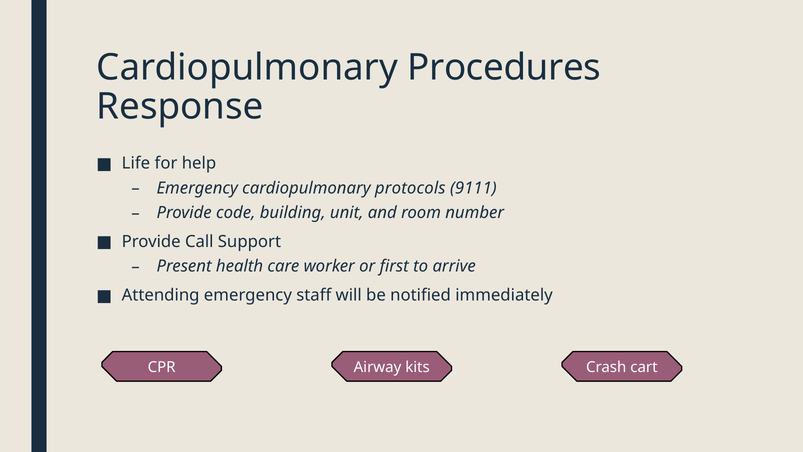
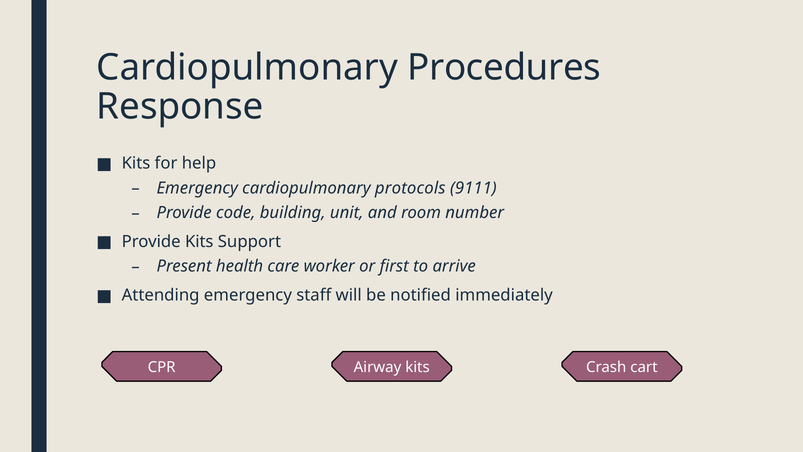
Life: Life -> Kits (136, 163)
Provide Call: Call -> Kits (199, 242)
